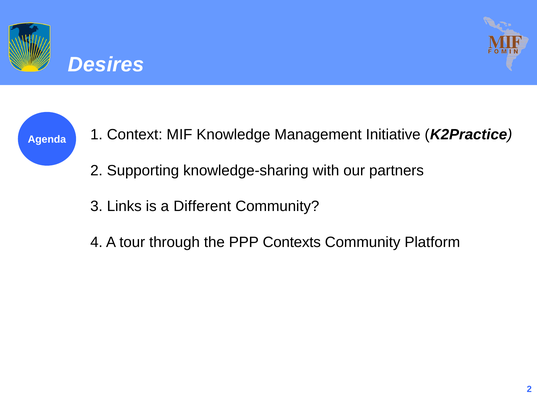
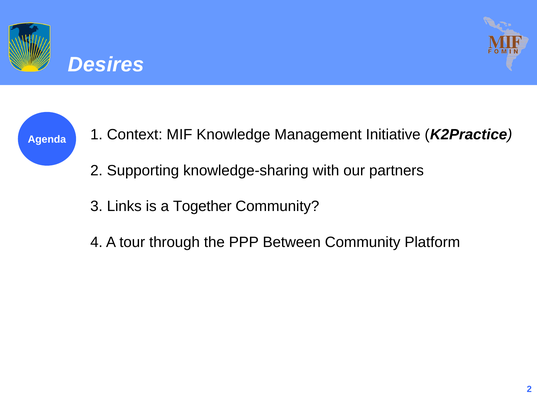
Different: Different -> Together (202, 206)
Contexts: Contexts -> Between (292, 242)
